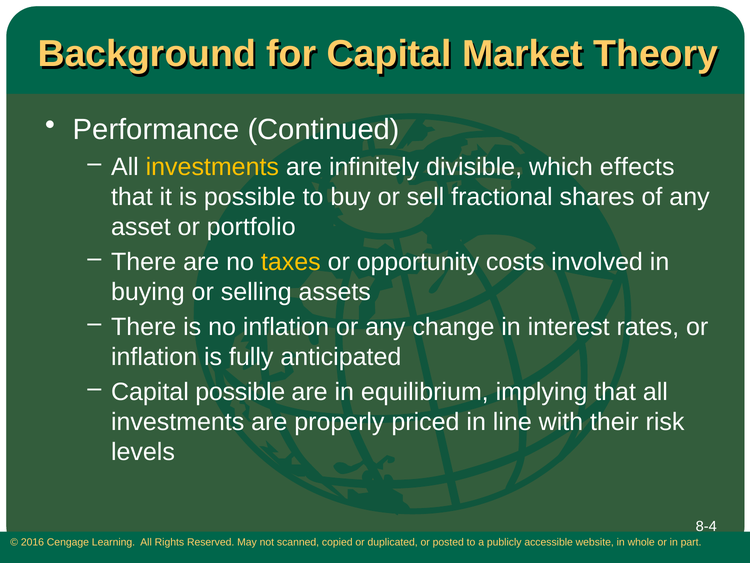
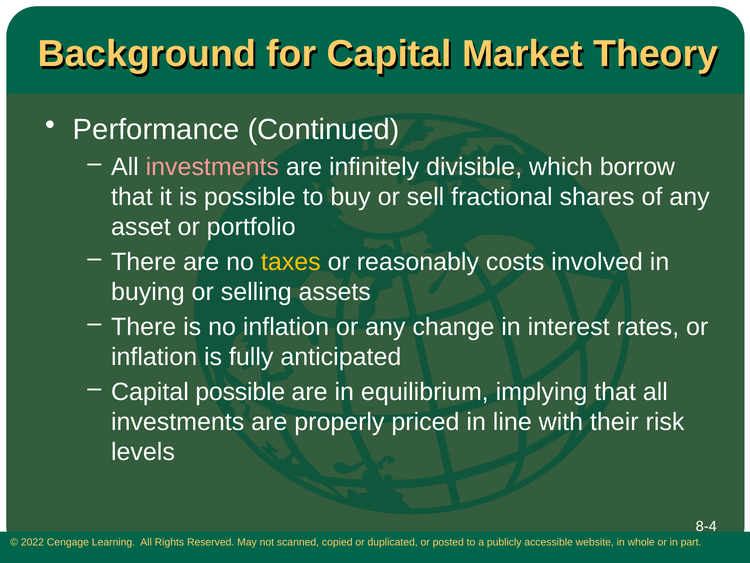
investments colour: yellow -> pink (212, 167)
effects: effects -> borrow (637, 167)
opportunity: opportunity -> reasonably (418, 262)
2016: 2016 -> 2022 (32, 542)
